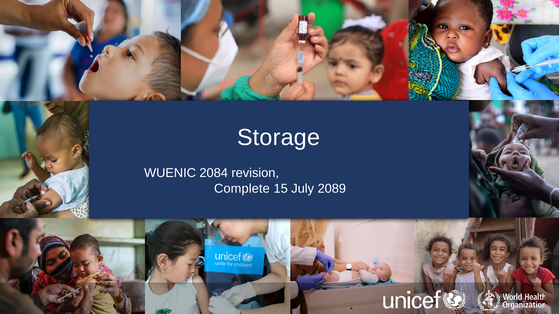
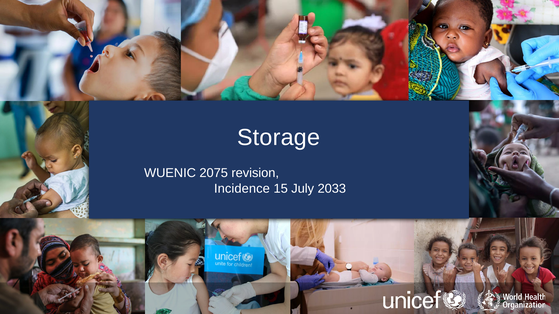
2084: 2084 -> 2075 (214, 173)
Complete: Complete -> Incidence (242, 189)
2089: 2089 -> 2033 (332, 189)
